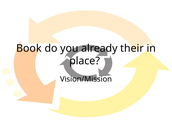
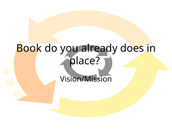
their: their -> does (132, 48)
